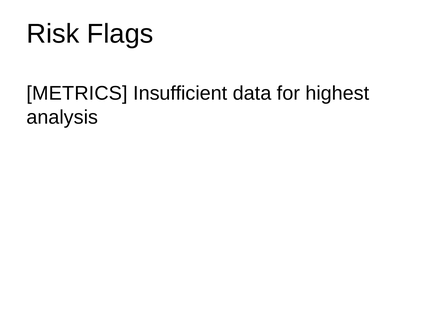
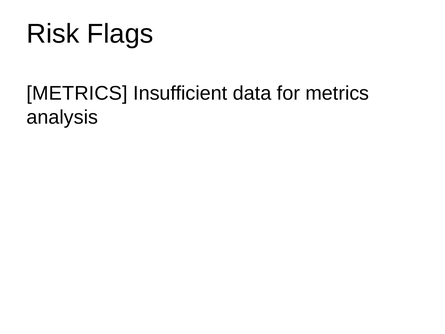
for highest: highest -> metrics (337, 93)
